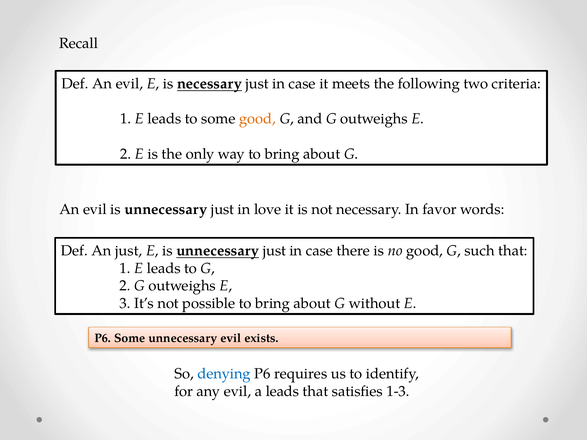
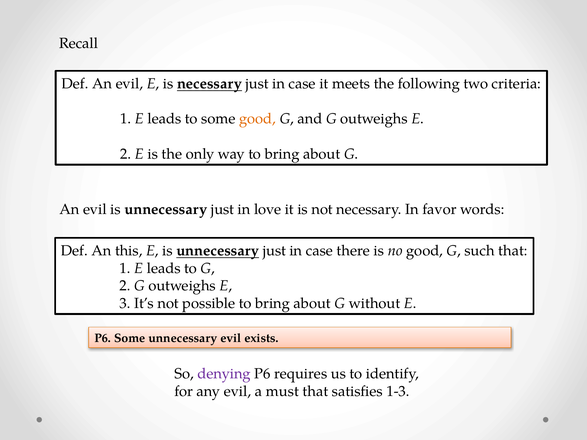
An just: just -> this (129, 251)
denying colour: blue -> purple (224, 374)
a leads: leads -> must (282, 392)
